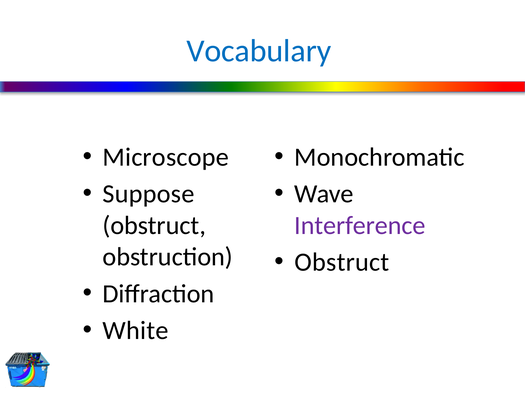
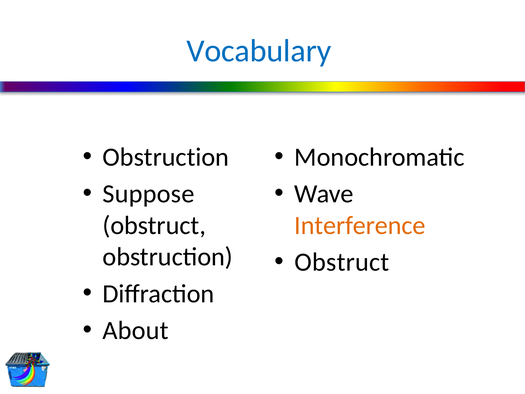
Microscope: Microscope -> Obstruction (166, 157)
Interference colour: purple -> orange (360, 225)
White: White -> About (136, 330)
